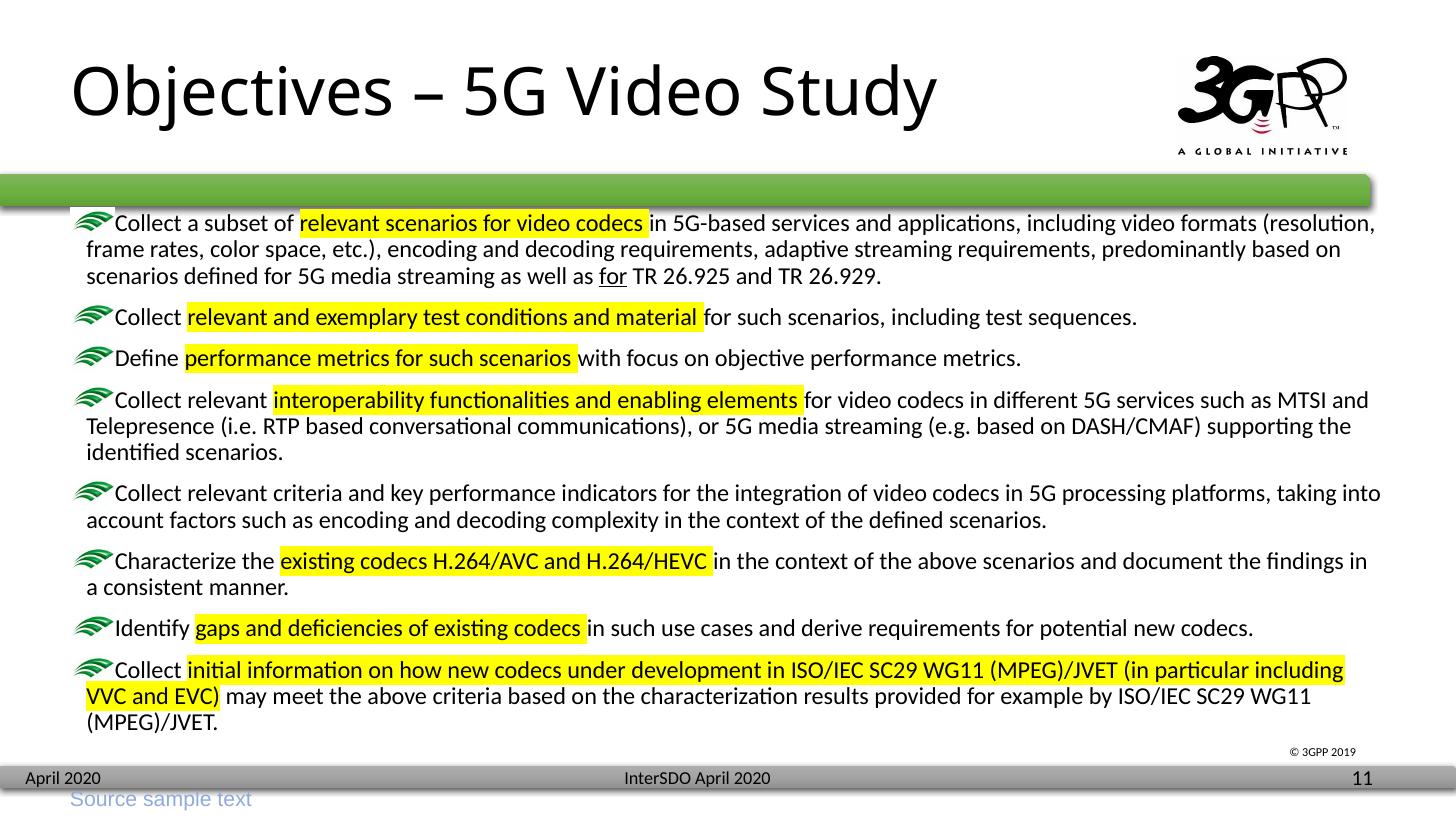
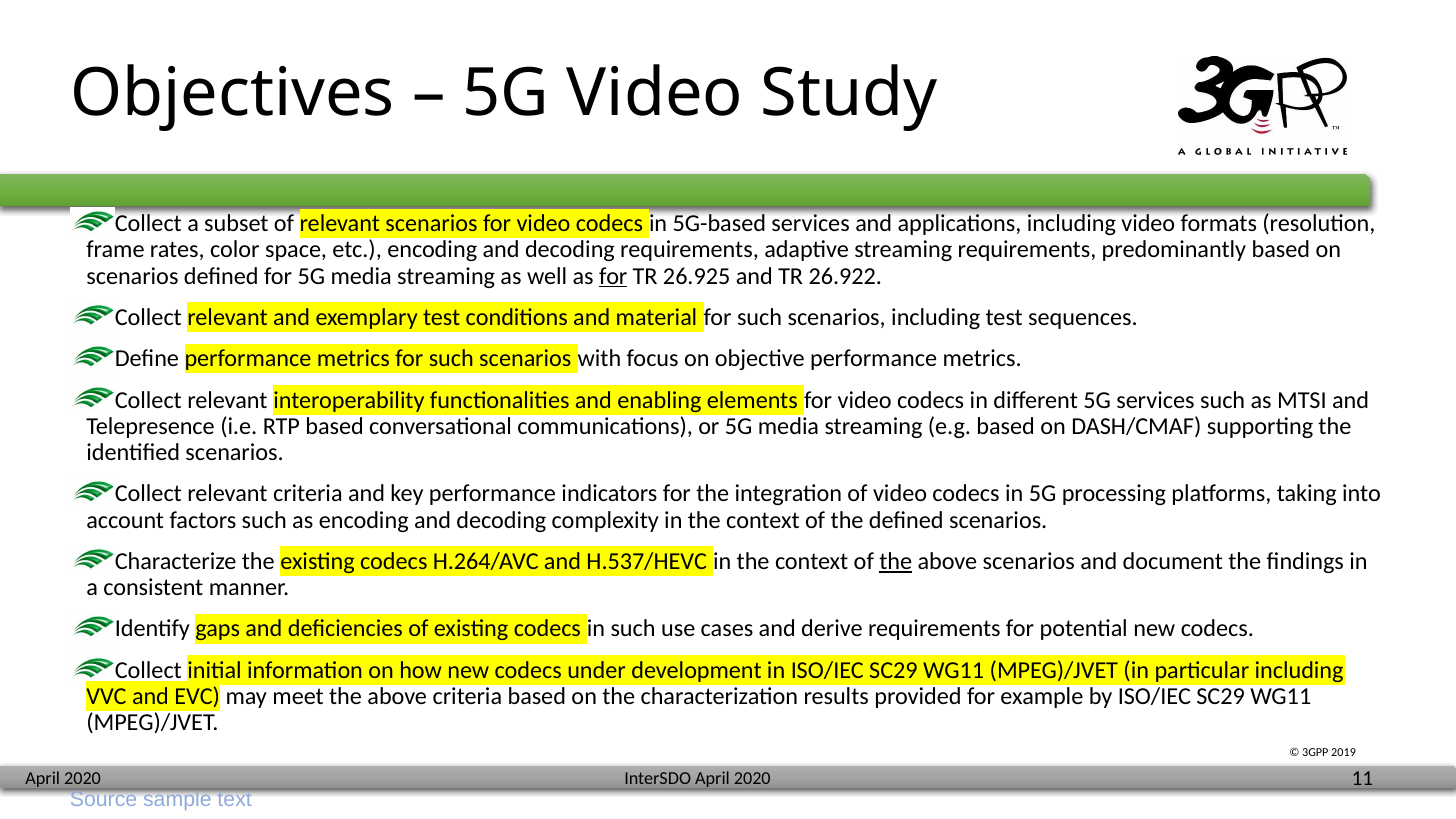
26.929: 26.929 -> 26.922 (845, 276)
H.264/HEVC: H.264/HEVC -> H.537/HEVC (647, 561)
the underline: none -> present (896, 561)
